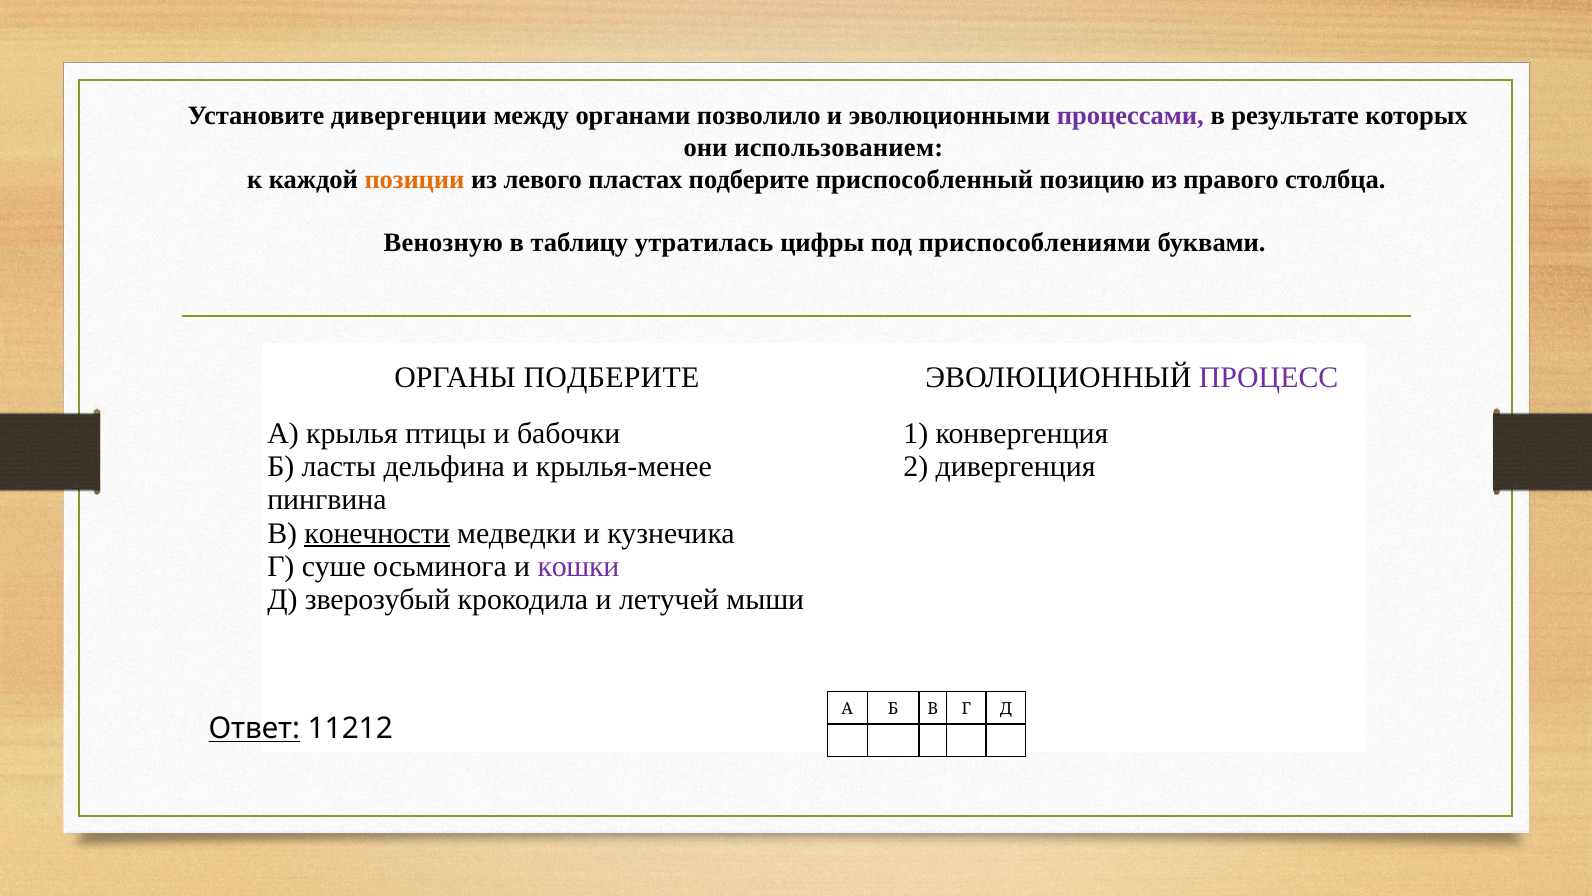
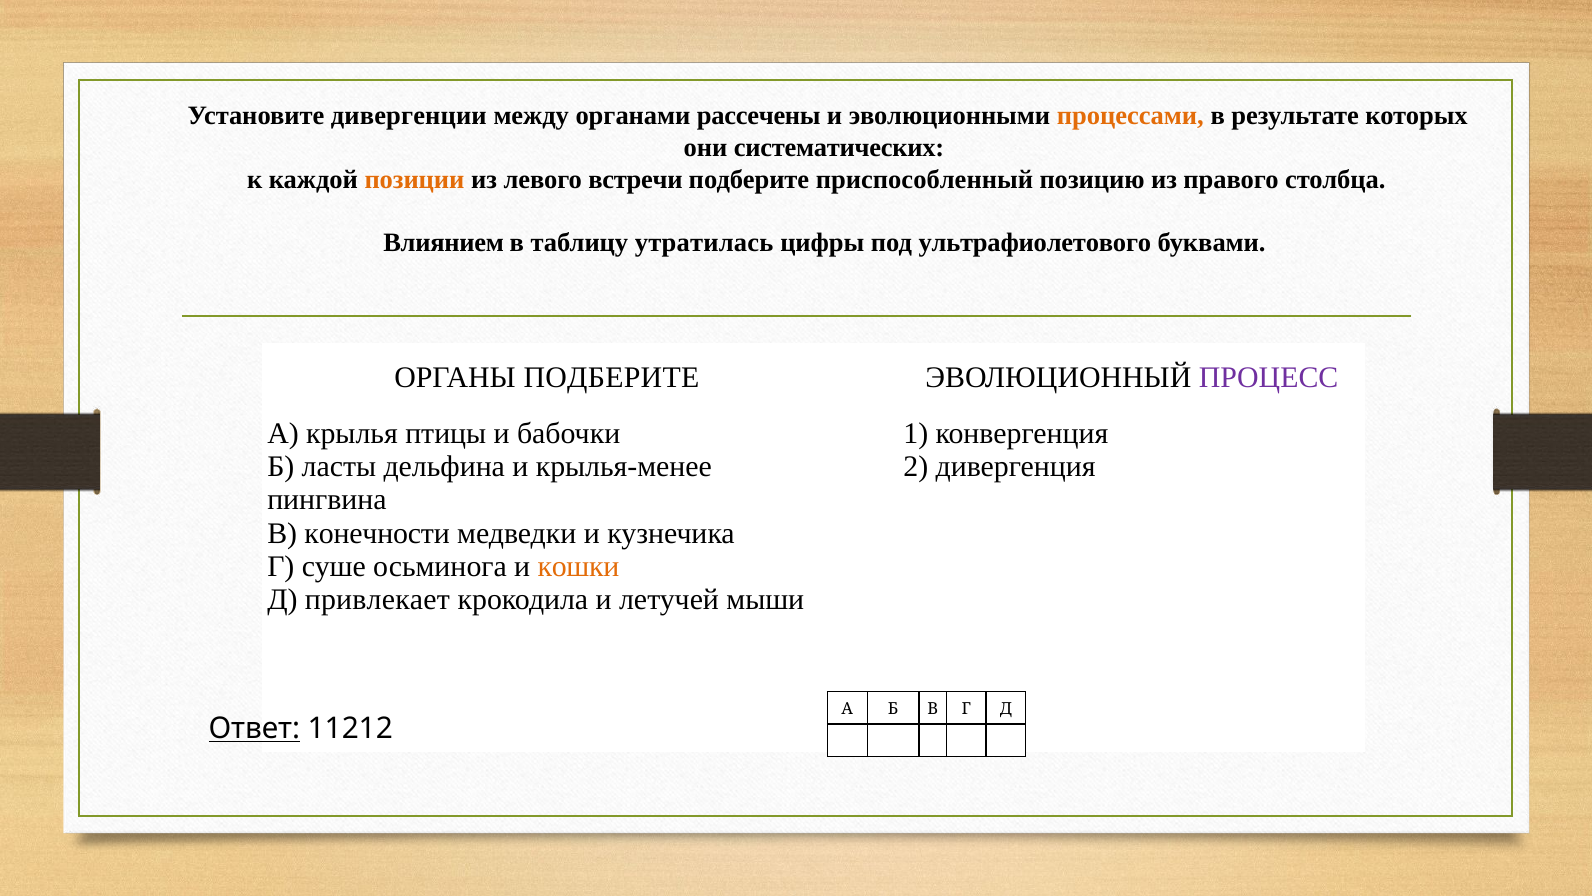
позволило: позволило -> рассечены (759, 116)
процессами colour: purple -> orange (1130, 116)
использованием: использованием -> систематических (839, 148)
пластах: пластах -> встречи (636, 179)
Венозную: Венозную -> Влиянием (444, 243)
приспособлениями: приспособлениями -> ультрафиолетового (1035, 243)
конечности underline: present -> none (377, 533)
кошки colour: purple -> orange (579, 566)
зверозубый: зверозубый -> привлекает (377, 599)
